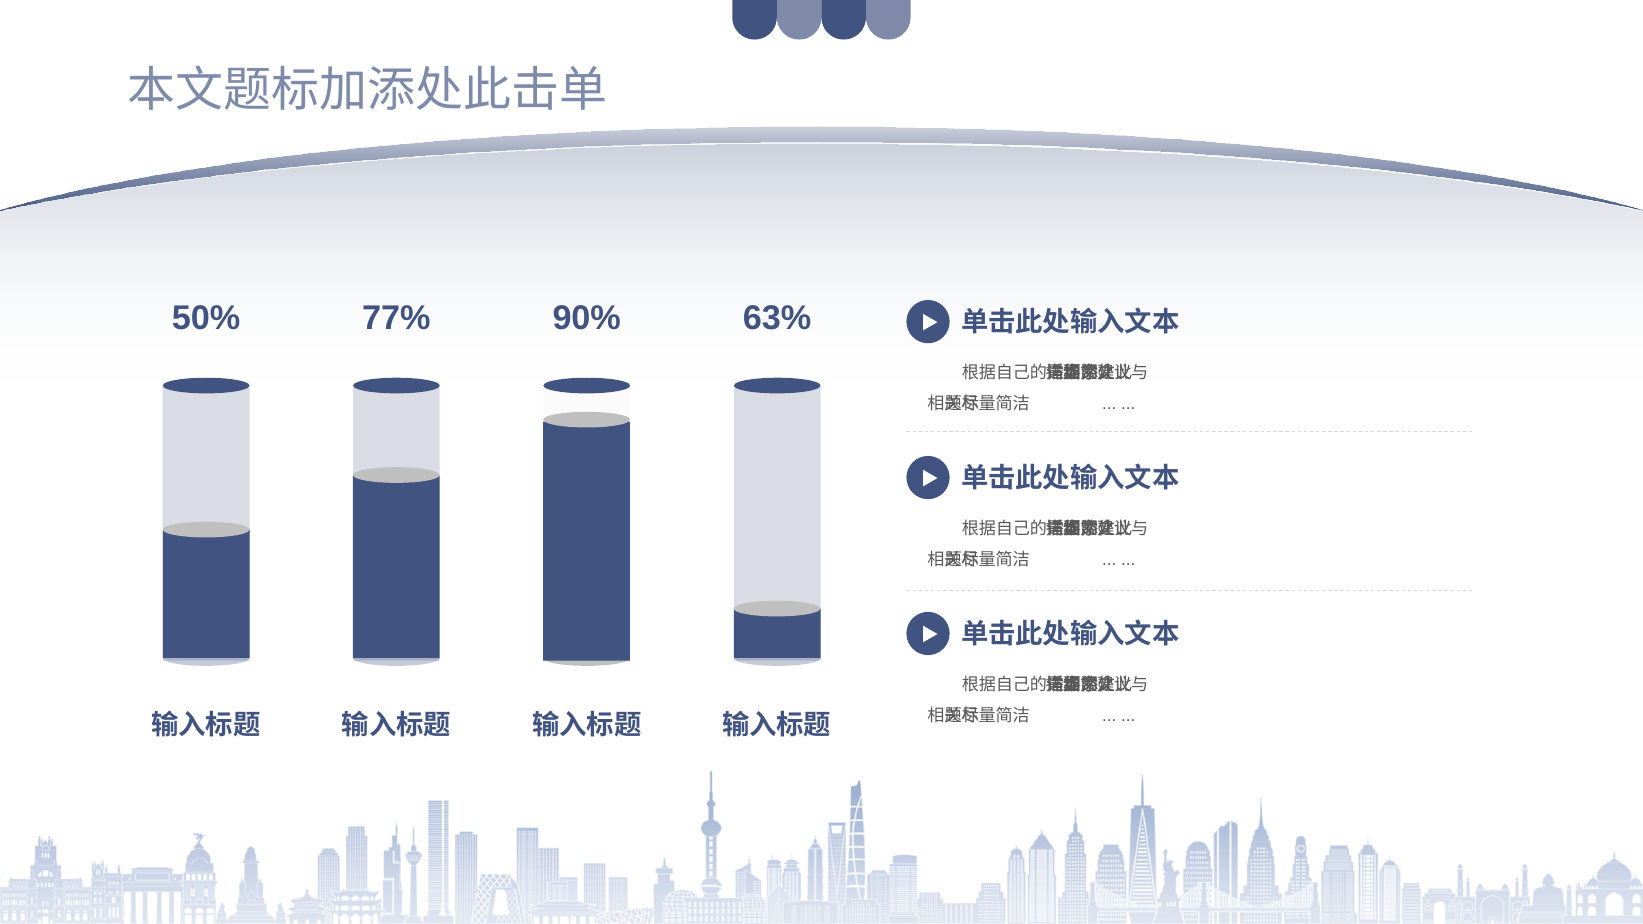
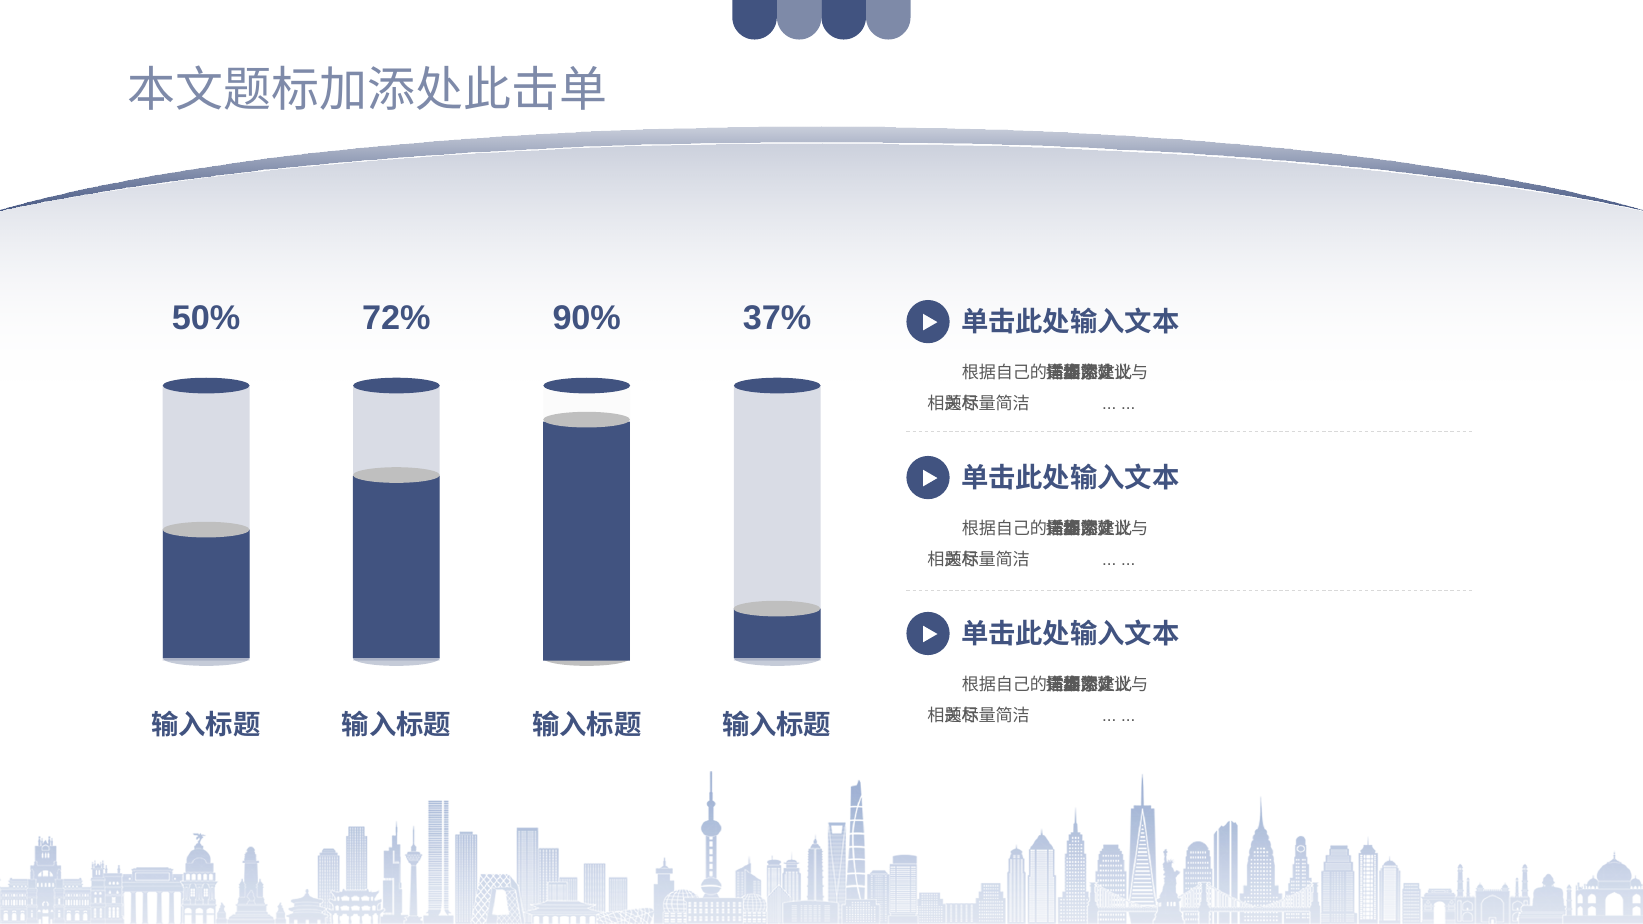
77%: 77% -> 72% (396, 319)
63%: 63% -> 37% (777, 319)
